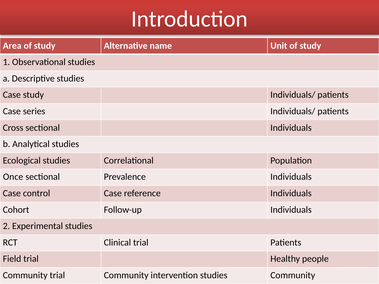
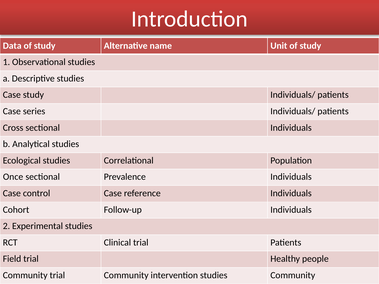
Area: Area -> Data (12, 46)
